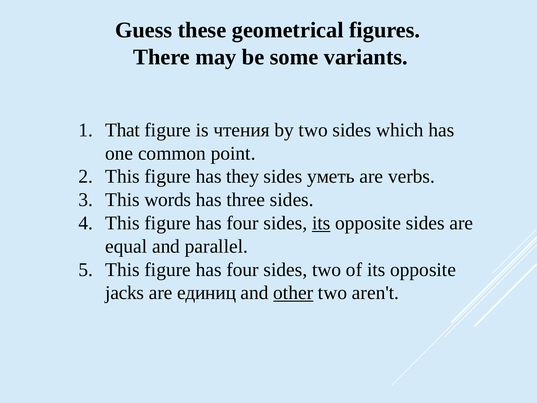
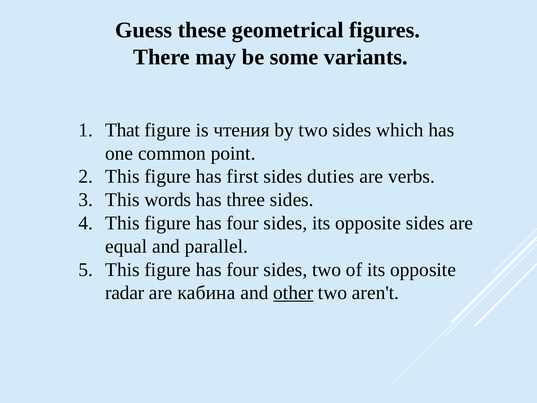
they: they -> first (242, 176)
уметь: уметь -> duties (331, 176)
its underline: present -> none (321, 223)
jacks: jacks -> radar (125, 293)
единиц: единиц -> кабина (206, 293)
